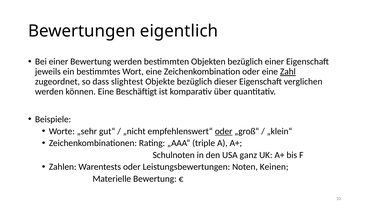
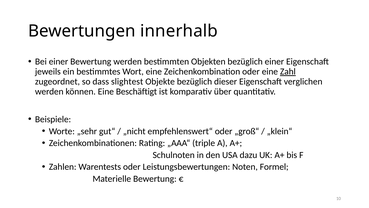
eigentlich: eigentlich -> innerhalb (179, 31)
oder underline: present -> none (224, 131)
ganz: ganz -> dazu (248, 155)
Keinen: Keinen -> Formel (274, 167)
